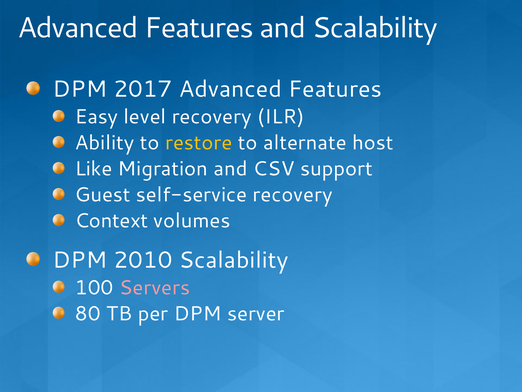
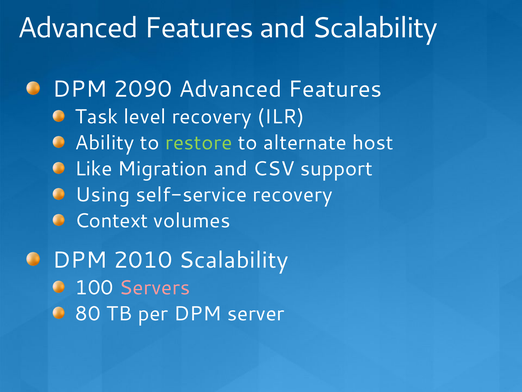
2017: 2017 -> 2090 (143, 89)
Easy: Easy -> Task (96, 117)
restore colour: yellow -> light green (199, 143)
Guest: Guest -> Using (103, 195)
